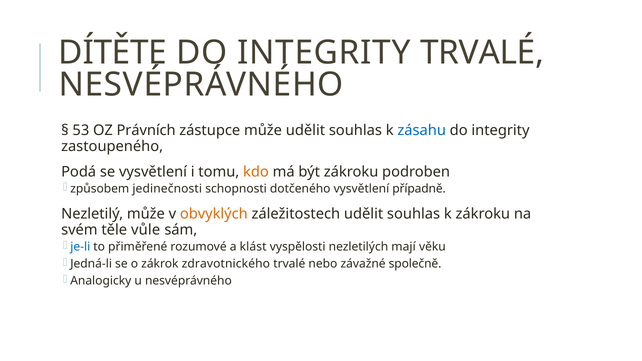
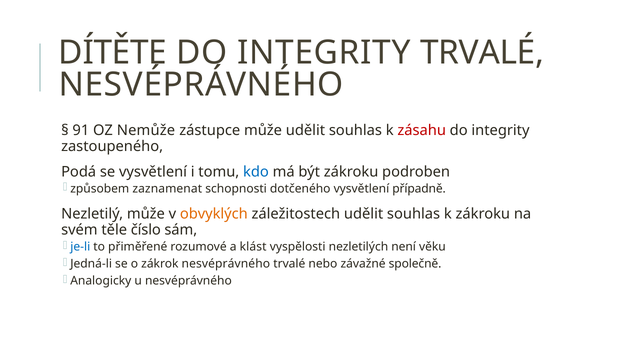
53: 53 -> 91 (81, 131)
Právních: Právních -> Nemůže (146, 131)
zásahu colour: blue -> red (422, 131)
kdo colour: orange -> blue (256, 172)
jedinečnosti: jedinečnosti -> zaznamenat (167, 189)
vůle: vůle -> číslo (146, 230)
mají: mají -> není (404, 247)
zákrok zdravotnického: zdravotnického -> nesvéprávného (226, 264)
